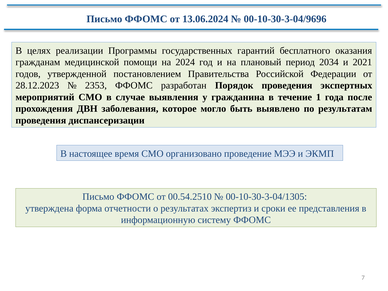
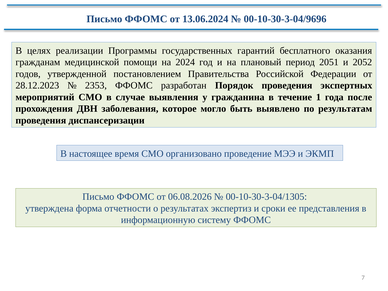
2034: 2034 -> 2051 (329, 62)
2021: 2021 -> 2052 (362, 62)
00.54.2510: 00.54.2510 -> 06.08.2026 (190, 197)
